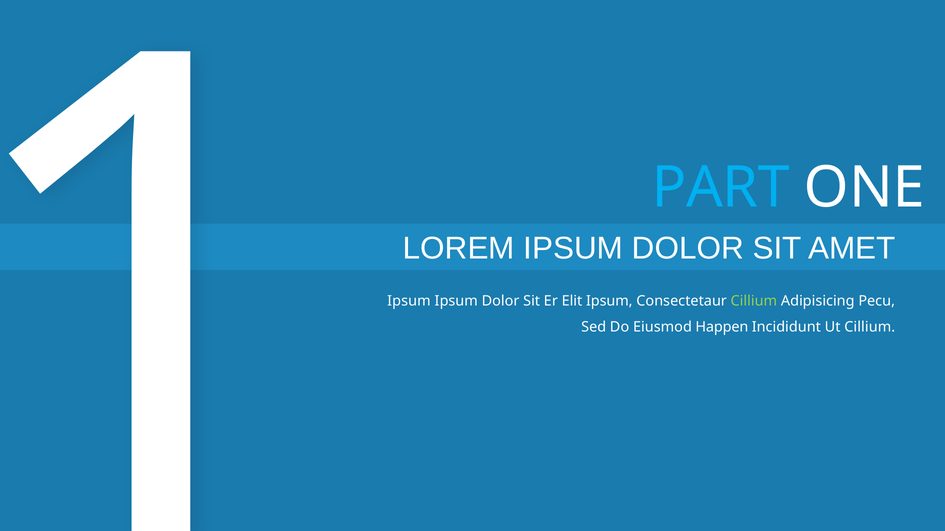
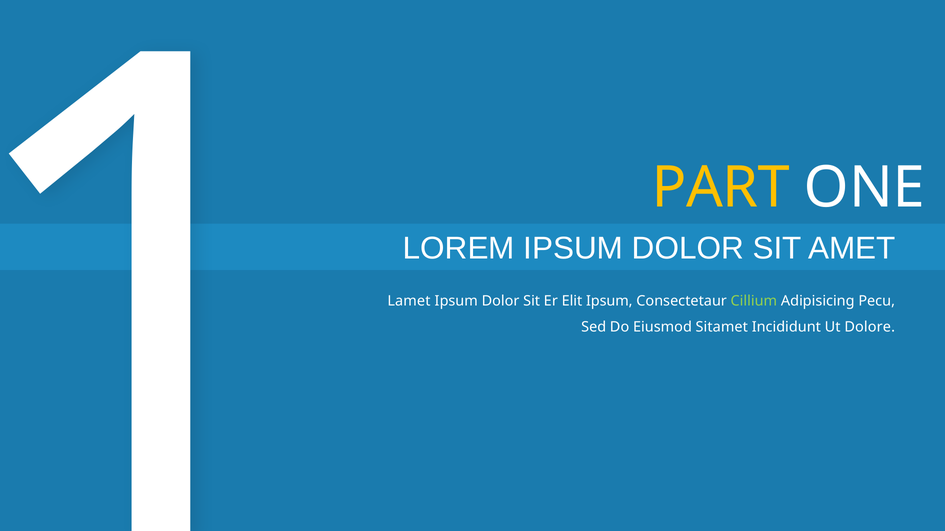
PART colour: light blue -> yellow (721, 188)
Ipsum: Ipsum -> Lamet (409, 301)
Happen: Happen -> Sitamet (722, 327)
Ut Cillium: Cillium -> Dolore (870, 327)
